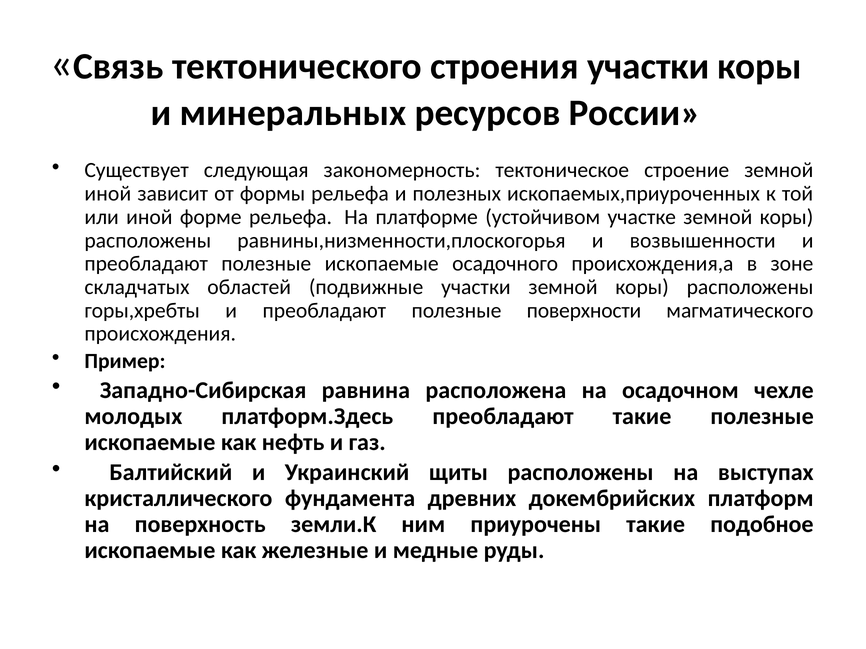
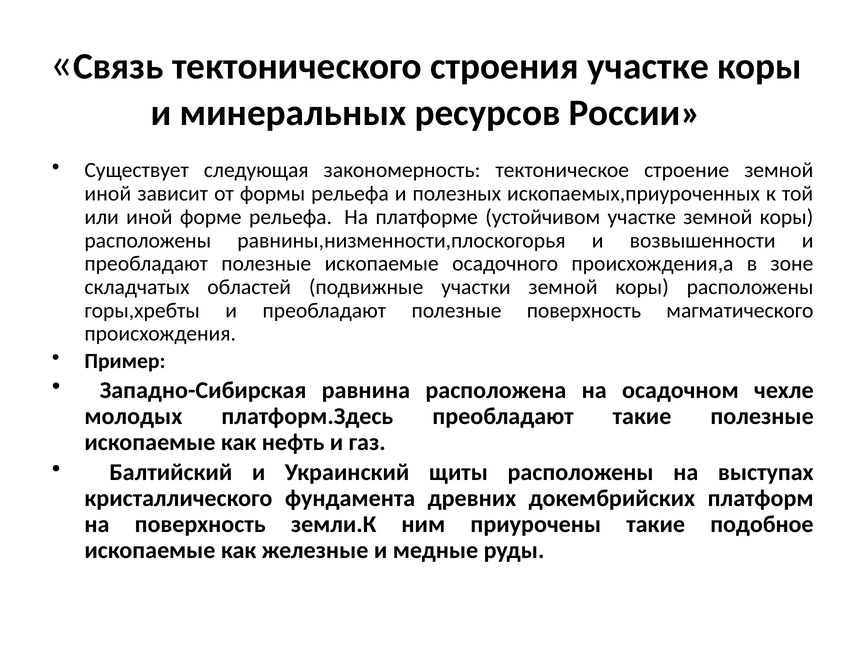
строения участки: участки -> участке (648, 67)
полезные поверхности: поверхности -> поверхность (584, 311)
